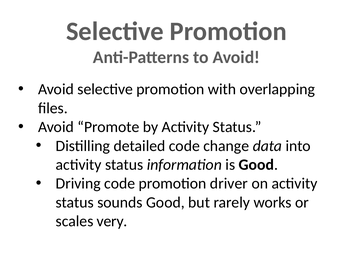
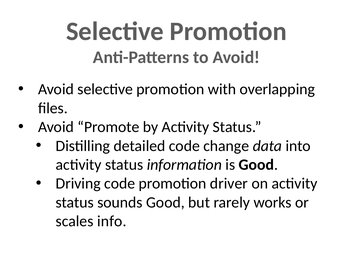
very: very -> info (112, 221)
